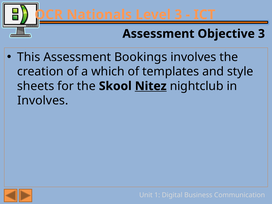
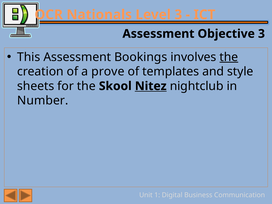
the underline: none -> present (229, 57)
which: which -> prove (108, 72)
Involves: Involves -> Number (43, 101)
